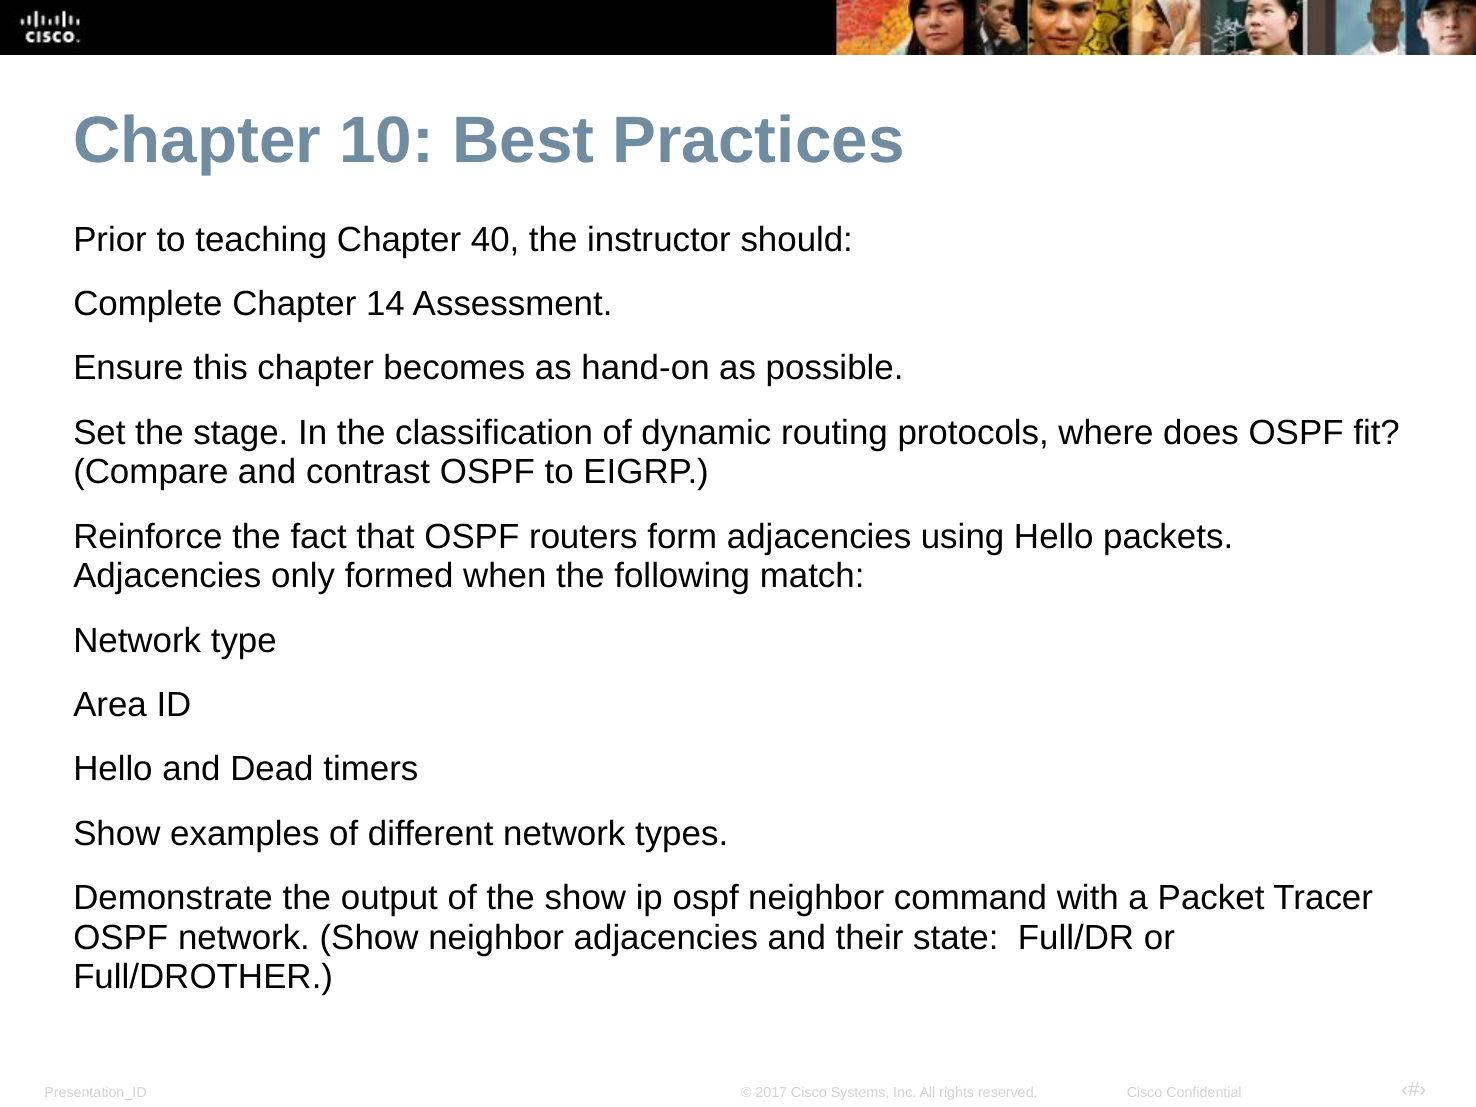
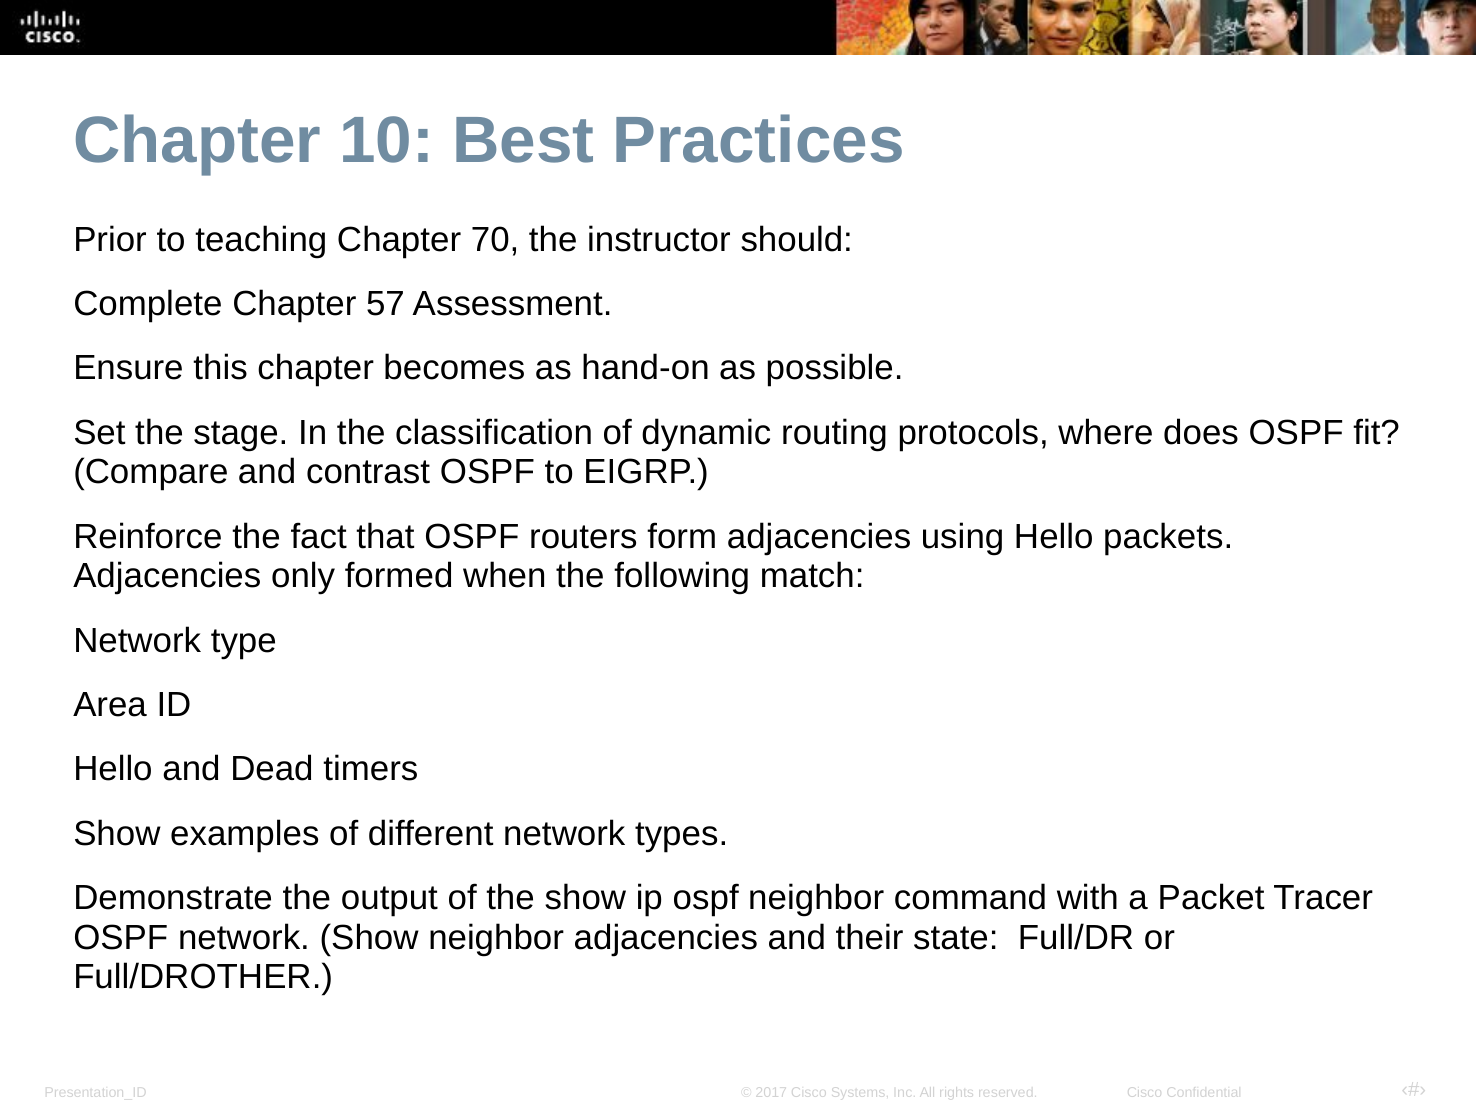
40: 40 -> 70 (495, 240)
14: 14 -> 57 (385, 304)
